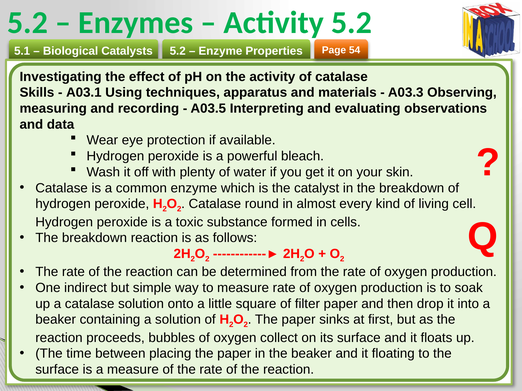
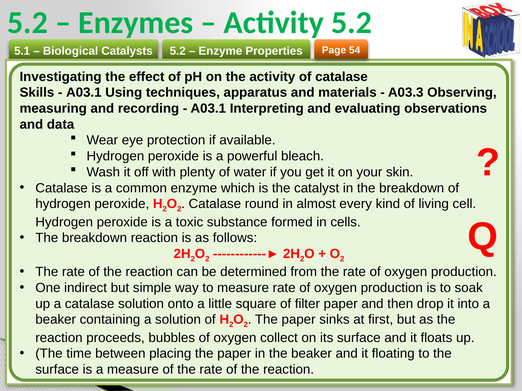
A03.5: A03.5 -> A03.1 (208, 109)
